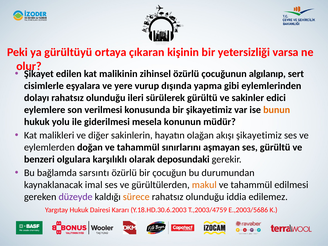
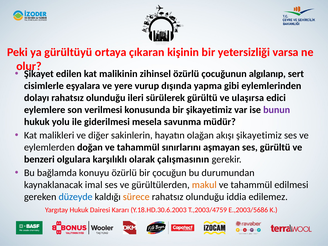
sakinler: sakinler -> ulaşırsa (248, 98)
bunun colour: orange -> purple (277, 110)
konunun: konunun -> savunma (182, 122)
deposundaki: deposundaki -> çalışmasının (183, 159)
sarsıntı: sarsıntı -> konuyu (94, 173)
düzeyde colour: purple -> blue (76, 197)
